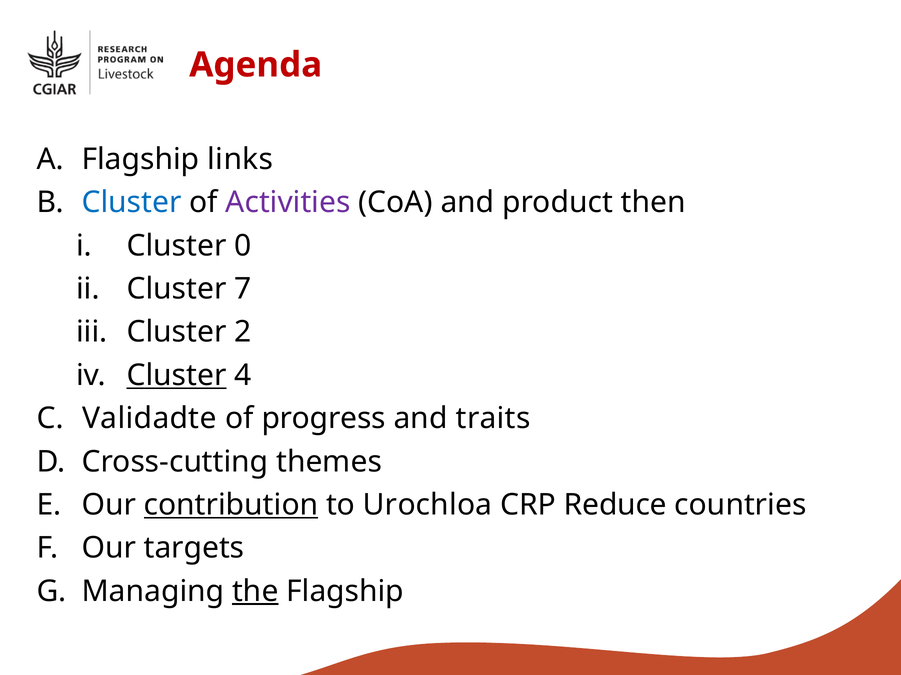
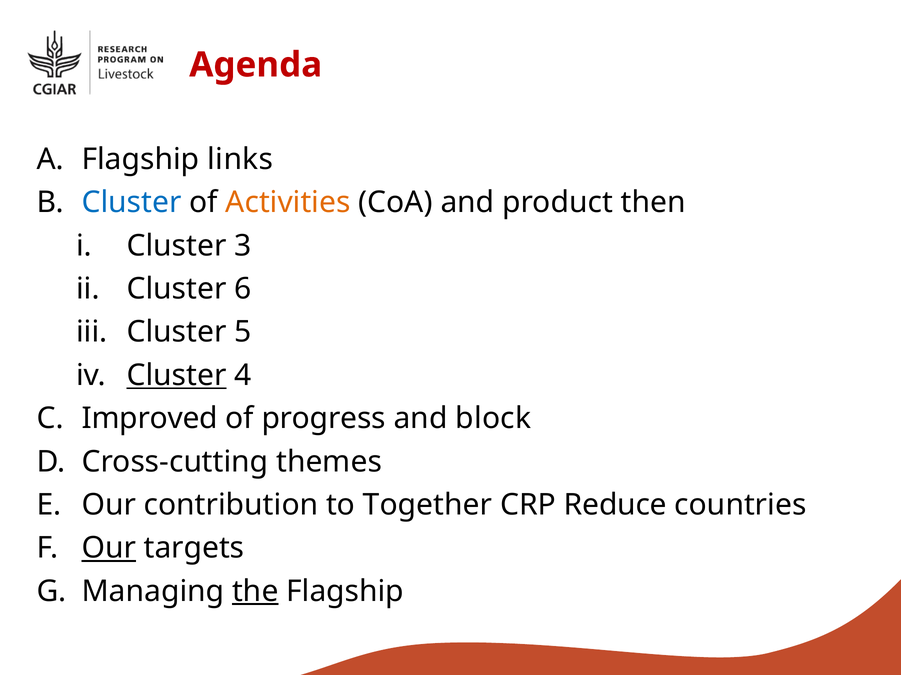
Activities colour: purple -> orange (288, 203)
0: 0 -> 3 (243, 246)
7: 7 -> 6 (243, 289)
2: 2 -> 5 (243, 332)
Validadte: Validadte -> Improved (150, 419)
traits: traits -> block (493, 419)
contribution underline: present -> none (231, 505)
Urochloa: Urochloa -> Together (428, 505)
Our underline: none -> present (109, 549)
